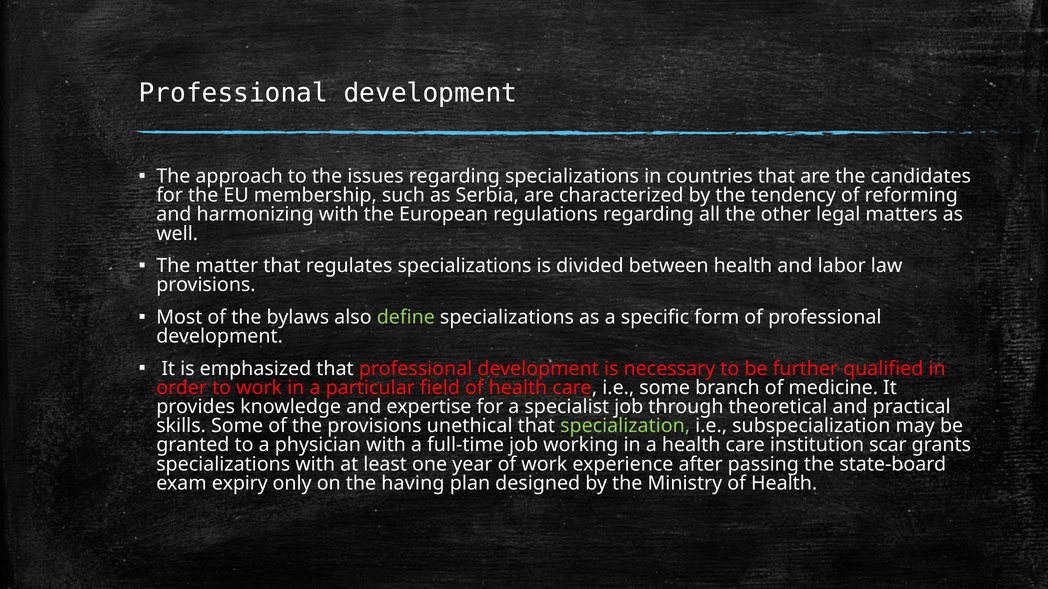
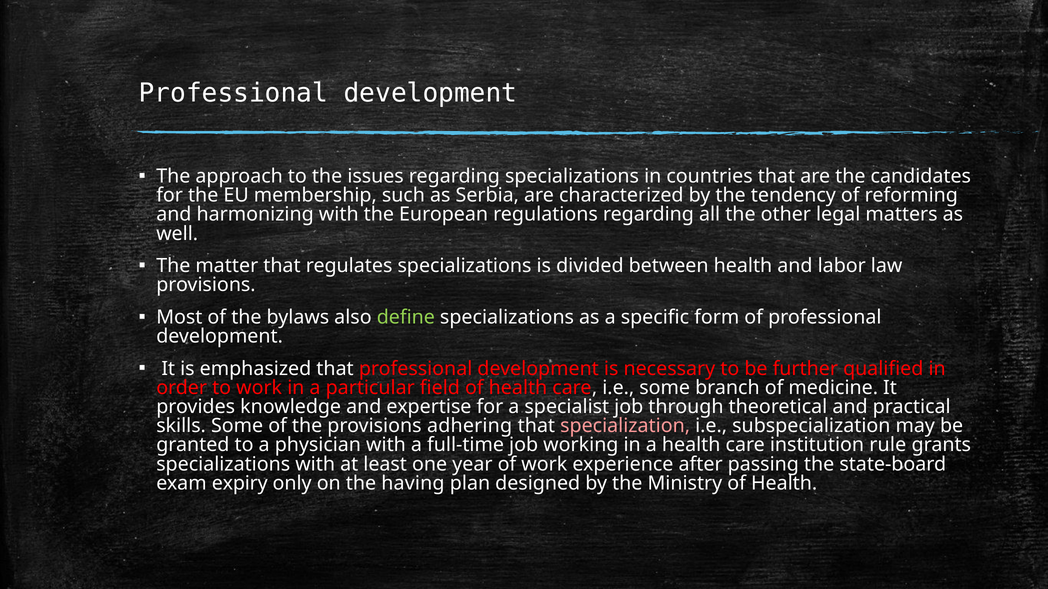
unethical: unethical -> adhering (470, 426)
specialization colour: light green -> pink (625, 426)
scar: scar -> rule (888, 445)
